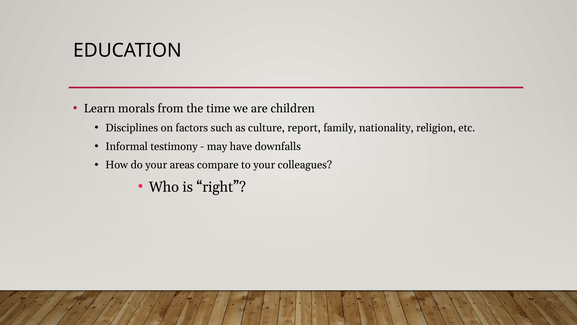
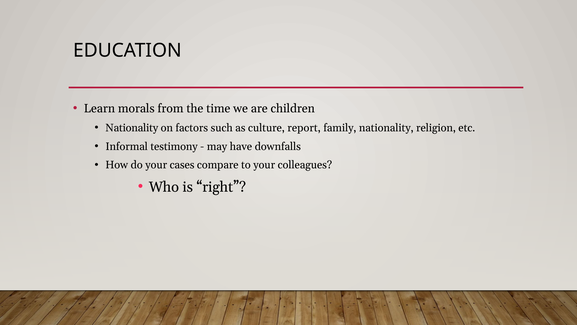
Disciplines: Disciplines -> Nationality (132, 128)
areas: areas -> cases (182, 165)
